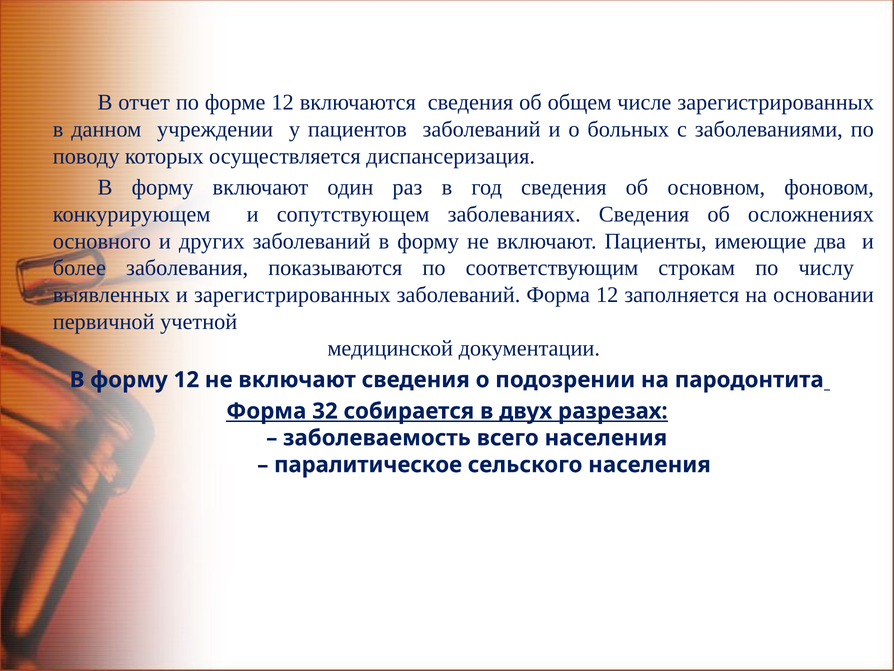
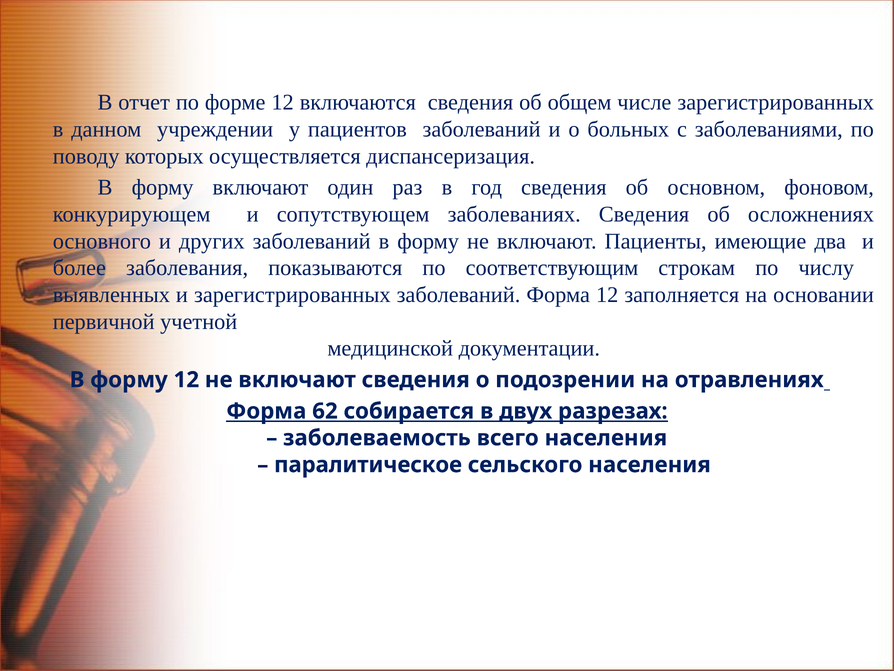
пародонтита: пародонтита -> отравлениях (749, 380)
32: 32 -> 62 (325, 411)
